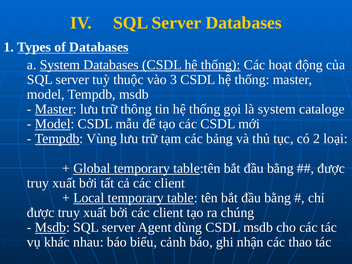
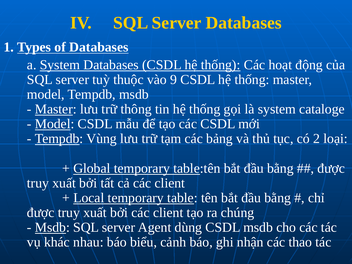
3: 3 -> 9 (174, 80)
